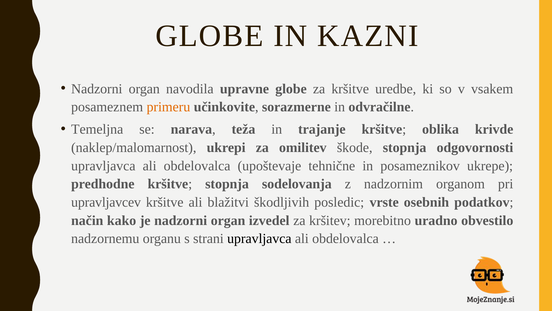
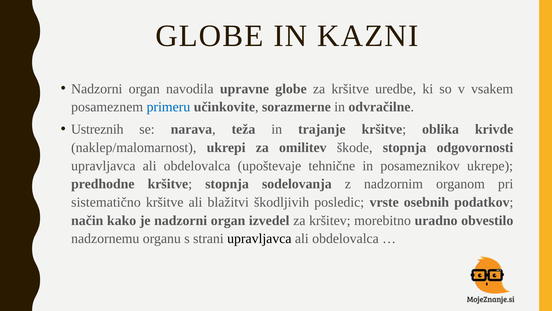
primeru colour: orange -> blue (168, 107)
Temeljna: Temeljna -> Ustreznih (97, 129)
upravljavcev: upravljavcev -> sistematično (106, 202)
